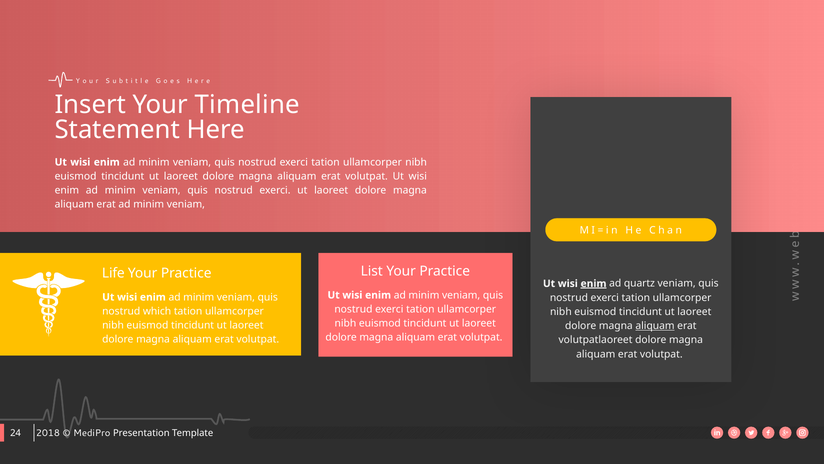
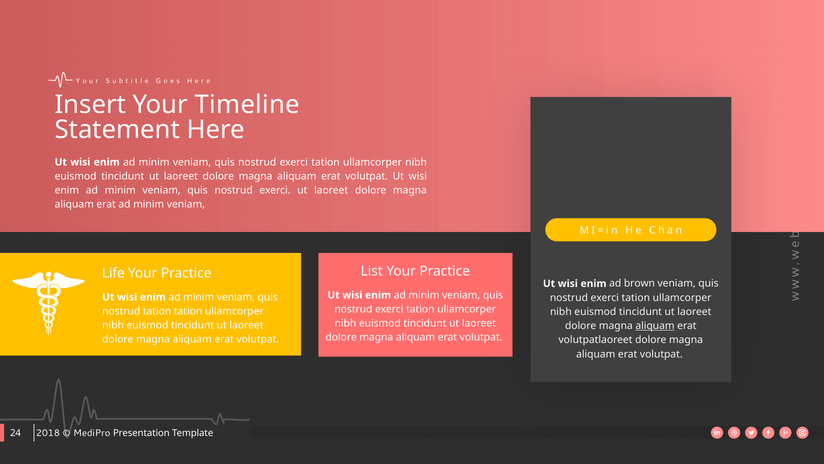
enim underline: present -> none (594, 283)
quartz: quartz -> brown (639, 283)
nostrud which: which -> tation (157, 311)
